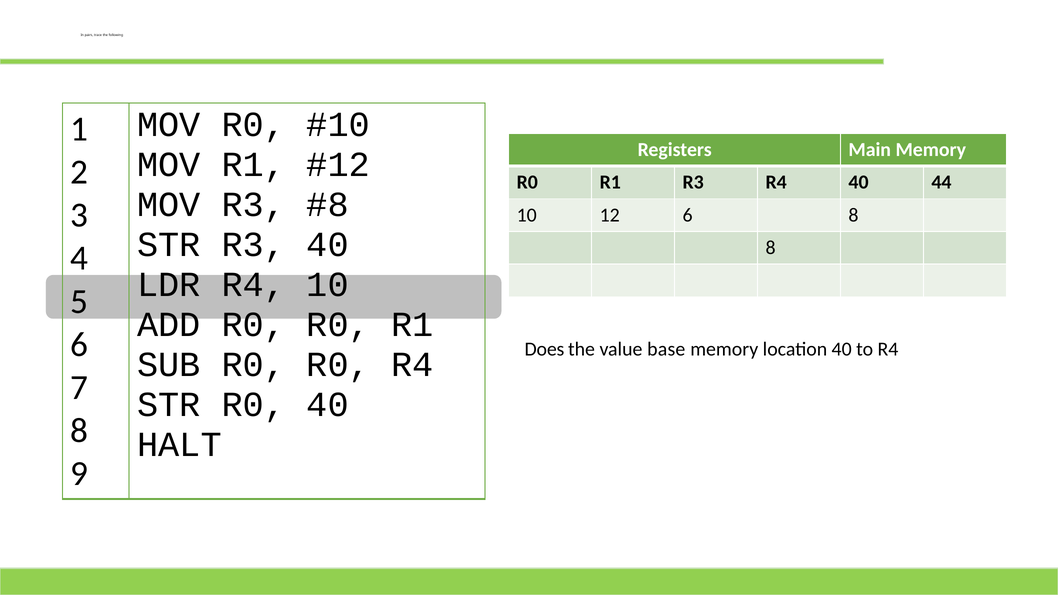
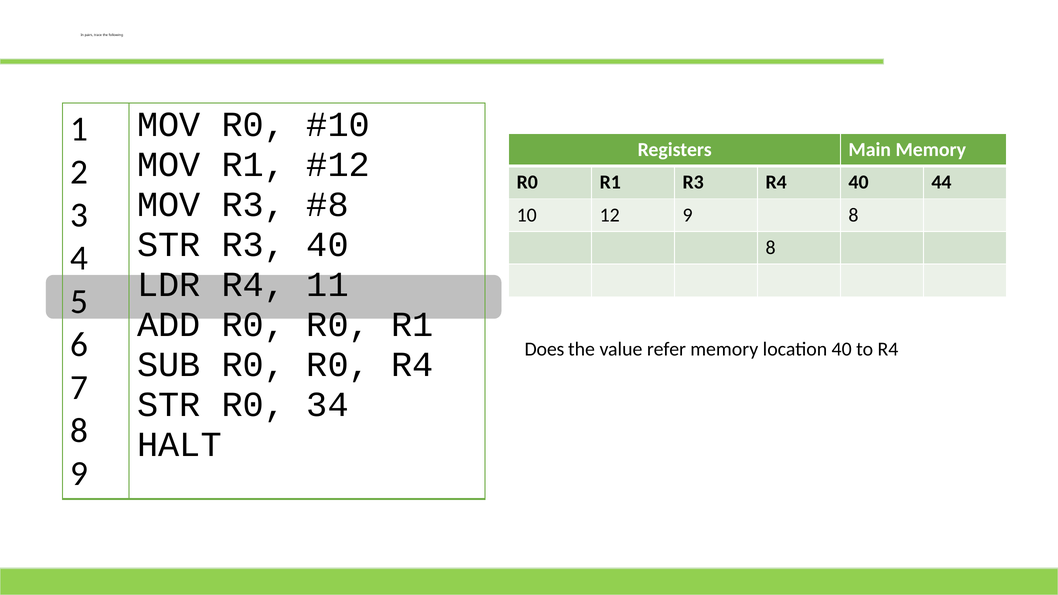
12 6: 6 -> 9 (688, 215)
R4 10: 10 -> 11 (328, 285)
base: base -> refer (666, 349)
R0 40: 40 -> 34 (328, 405)
